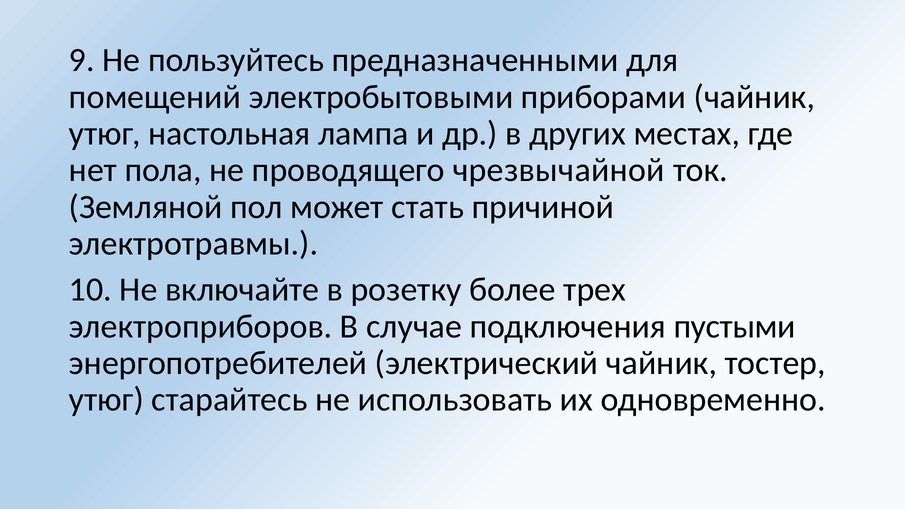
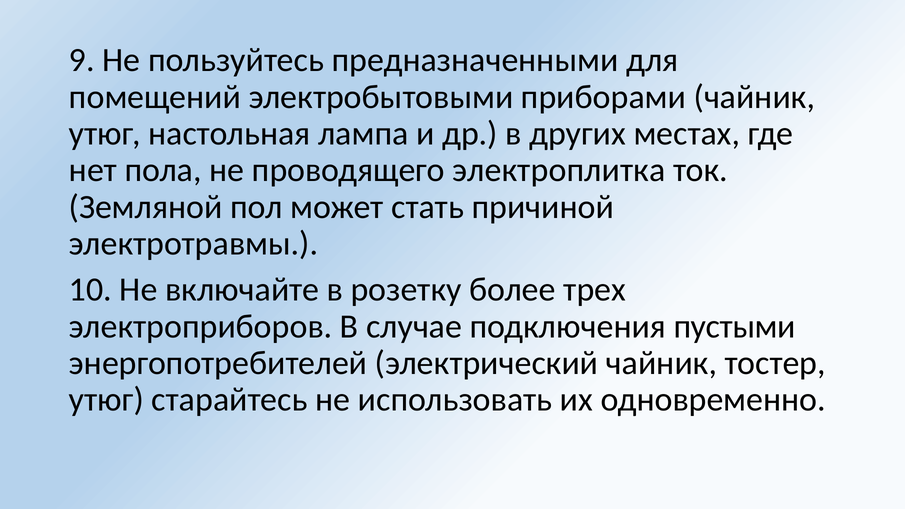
чрезвычайной: чрезвычайной -> электроплитка (559, 170)
